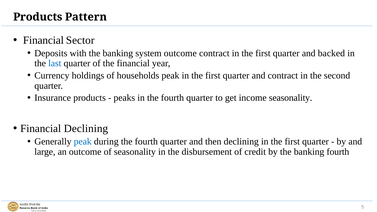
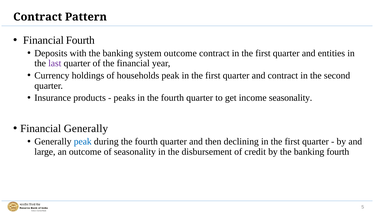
Products: Products -> Contract (38, 17)
Financial Sector: Sector -> Fourth (80, 40)
backed: backed -> entities (331, 53)
last colour: blue -> purple (55, 63)
Financial Declining: Declining -> Generally (86, 129)
